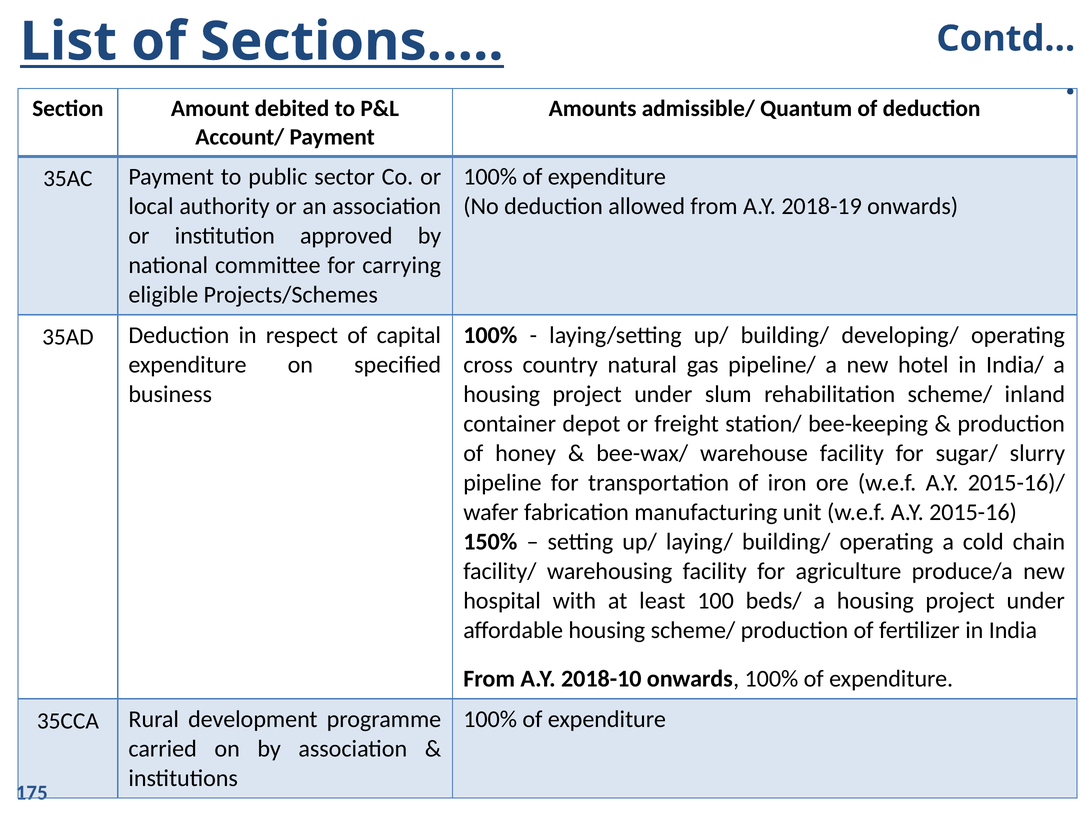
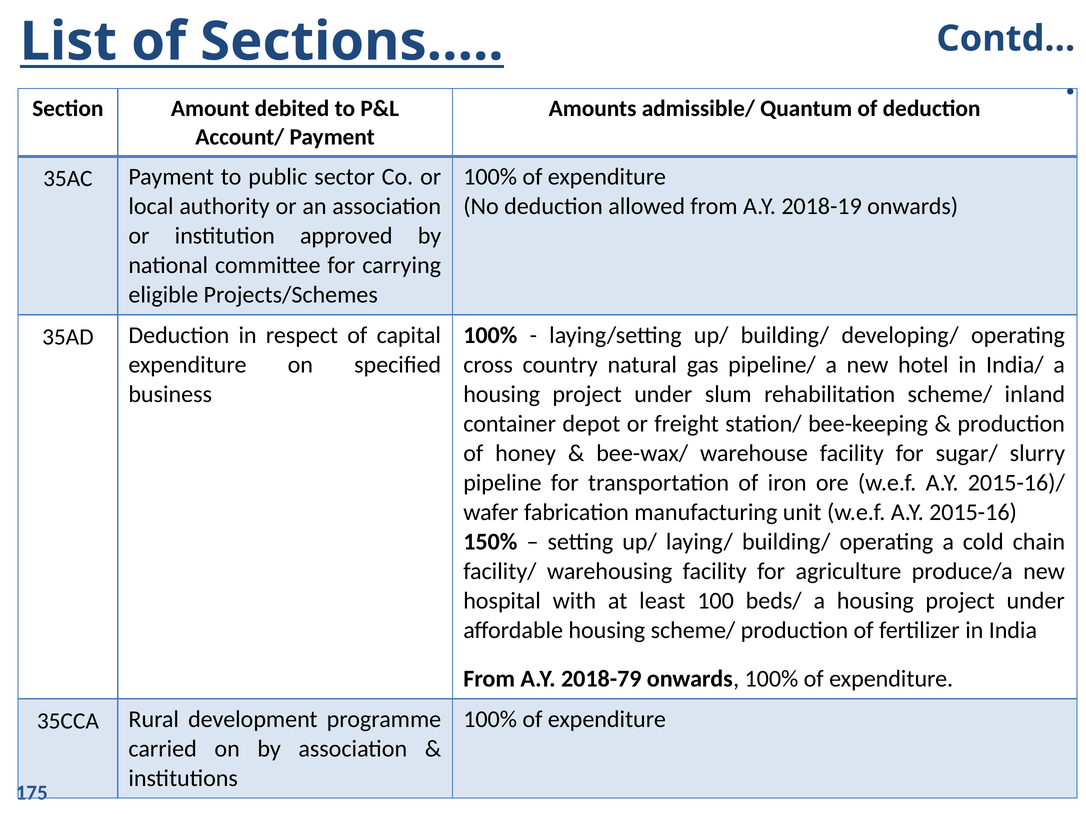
2018-10: 2018-10 -> 2018-79 (601, 679)
